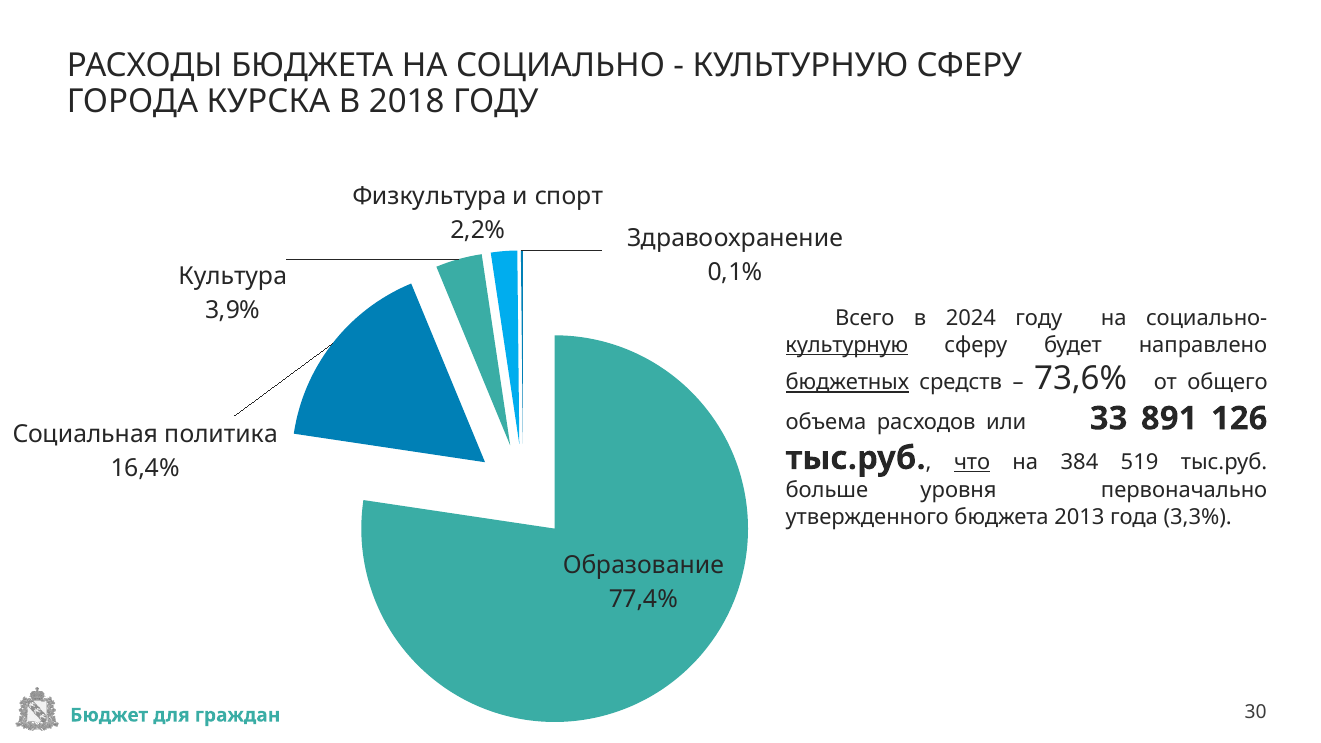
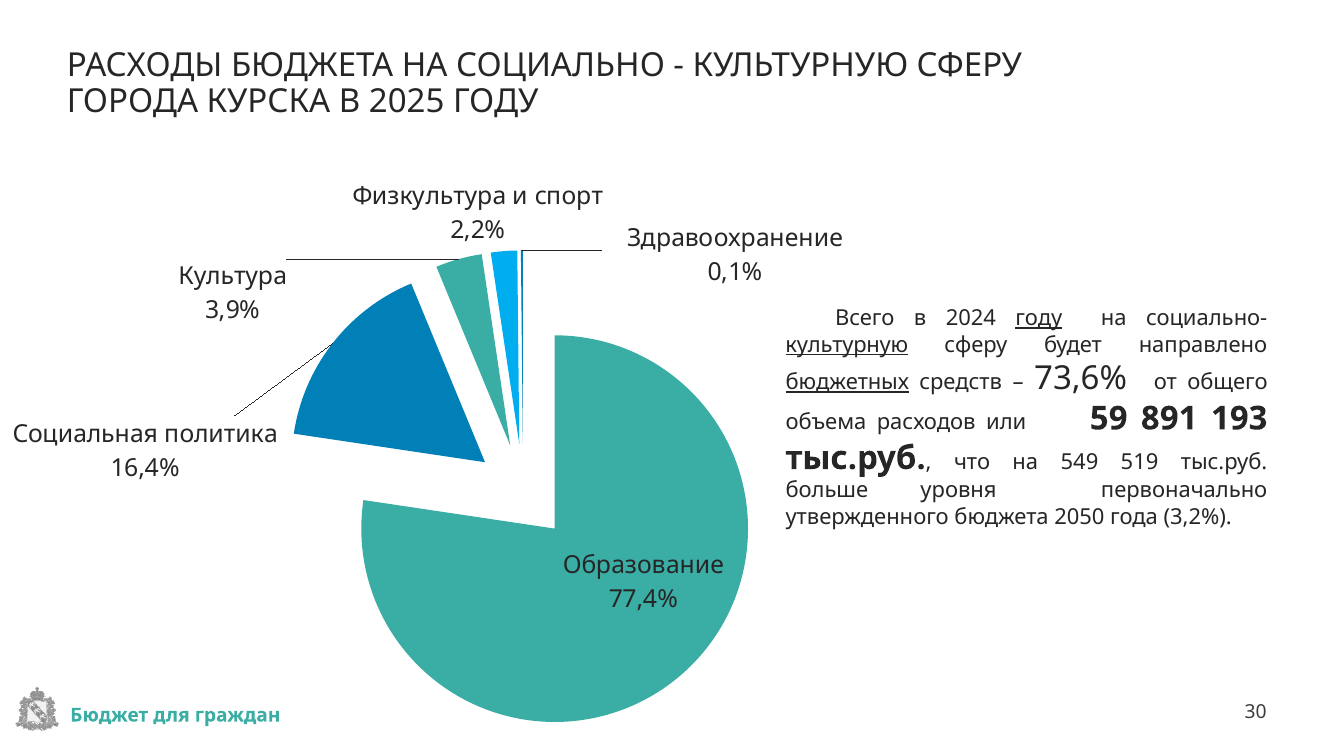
2018: 2018 -> 2025 (407, 101)
году underline: none -> present (1039, 319)
33: 33 -> 59 (1109, 419)
126: 126 -> 193 (1239, 419)
что underline: present -> none (972, 462)
384: 384 -> 549 (1079, 462)
2013: 2013 -> 2050 (1079, 517)
3,3%: 3,3% -> 3,2% (1198, 517)
